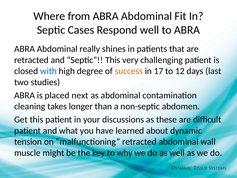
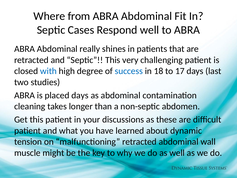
success colour: orange -> blue (129, 71)
17: 17 -> 18 (159, 71)
12: 12 -> 17 (180, 71)
placed next: next -> days (80, 95)
